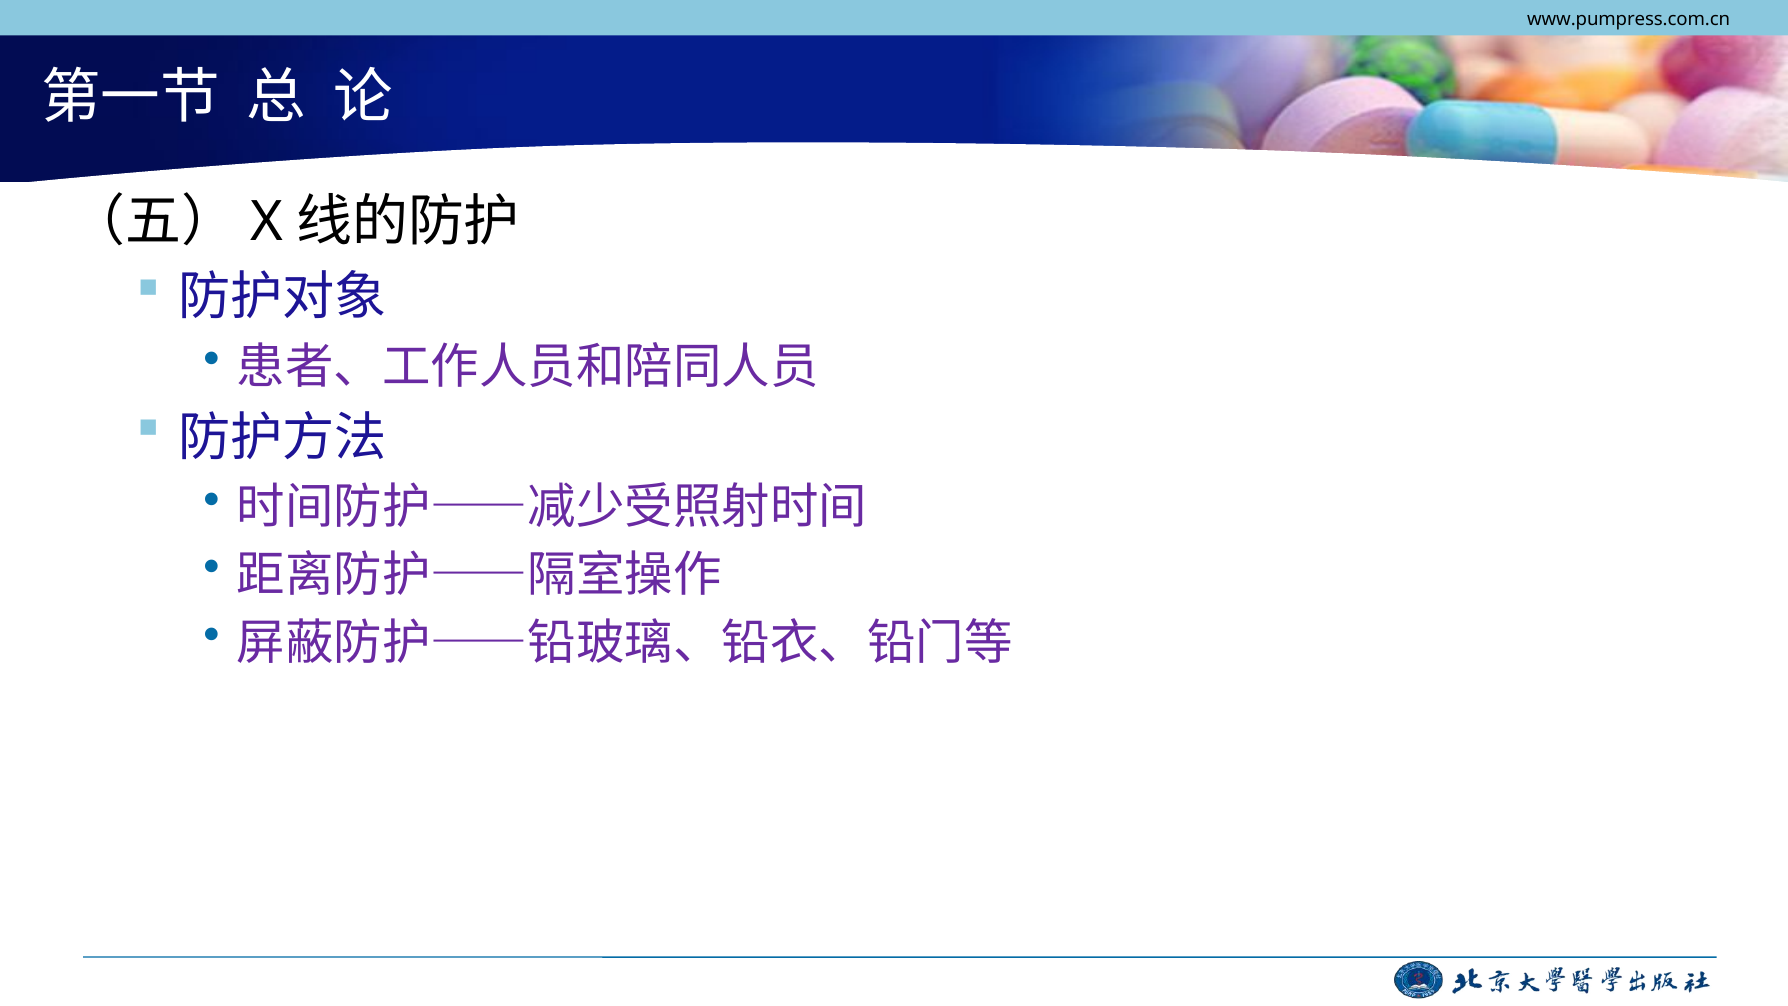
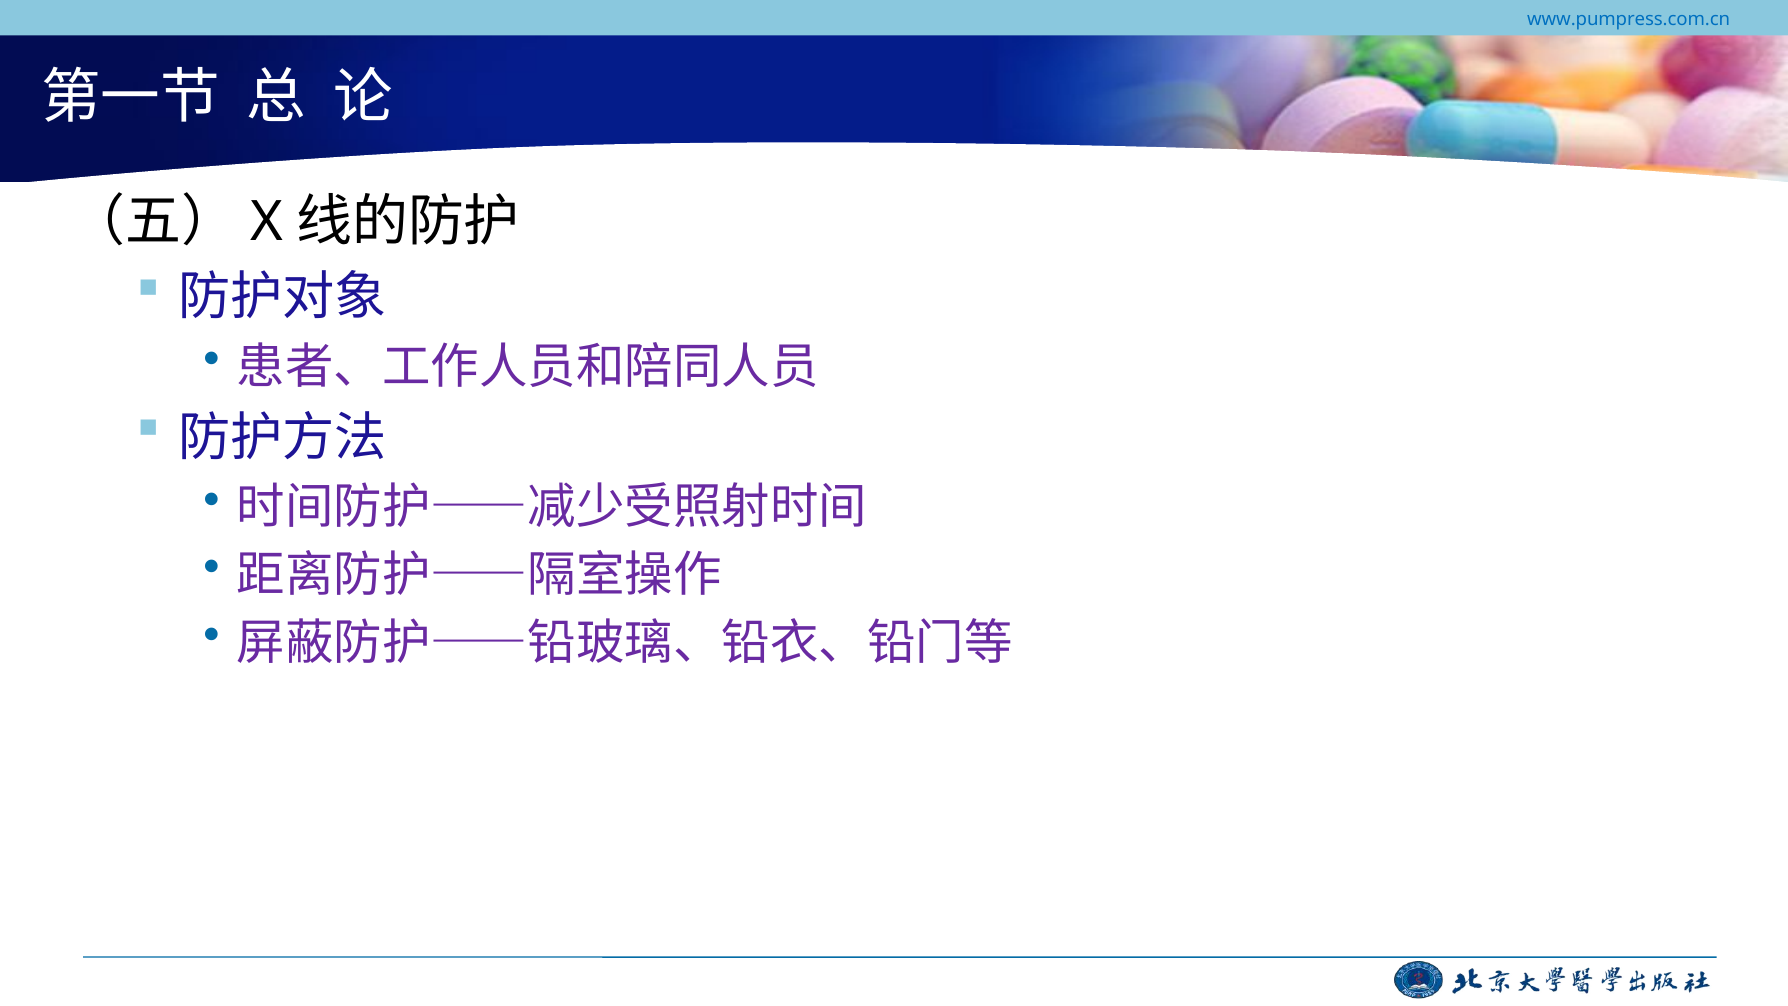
www.pumpress.com.cn colour: black -> blue (1629, 19)
